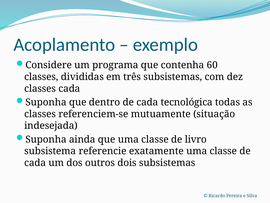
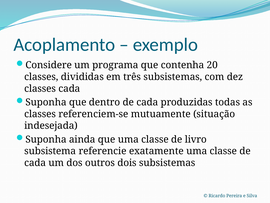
60: 60 -> 20 (212, 65)
tecnológica: tecnológica -> produzidas (187, 102)
